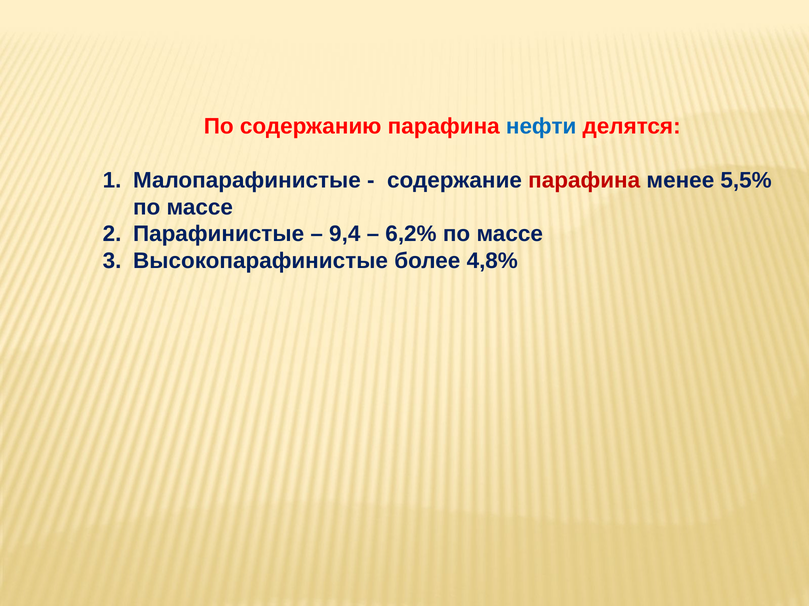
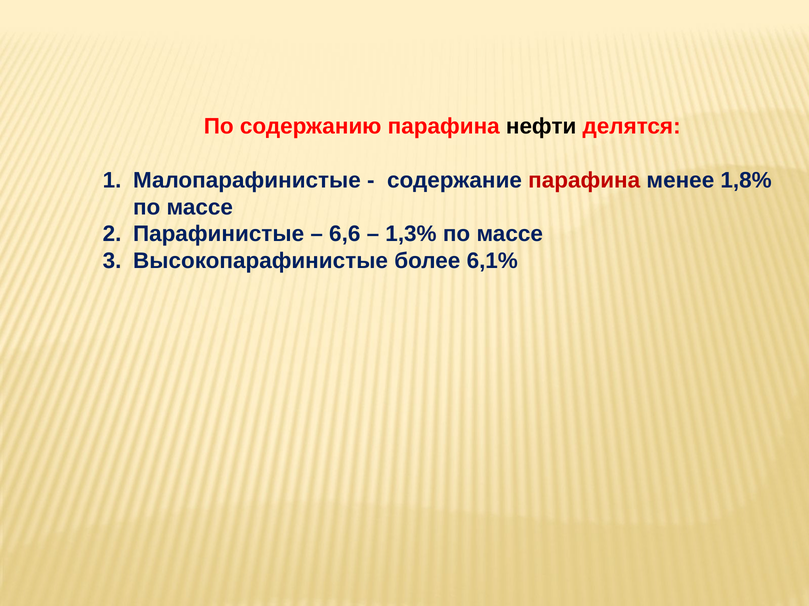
нефти colour: blue -> black (541, 126)
5,5%: 5,5% -> 1,8% (746, 180)
9,4: 9,4 -> 6,6 (345, 234)
6,2%: 6,2% -> 1,3% (411, 234)
4,8%: 4,8% -> 6,1% (492, 261)
